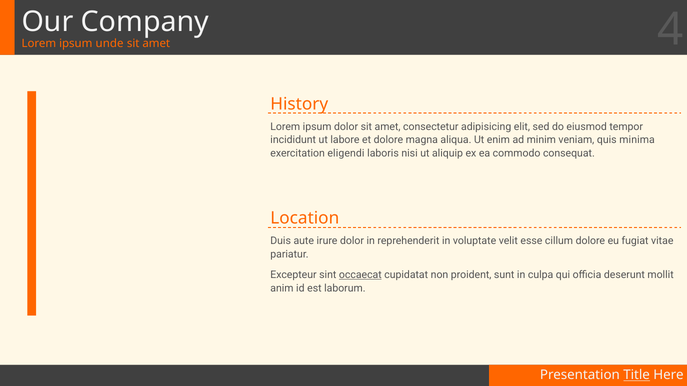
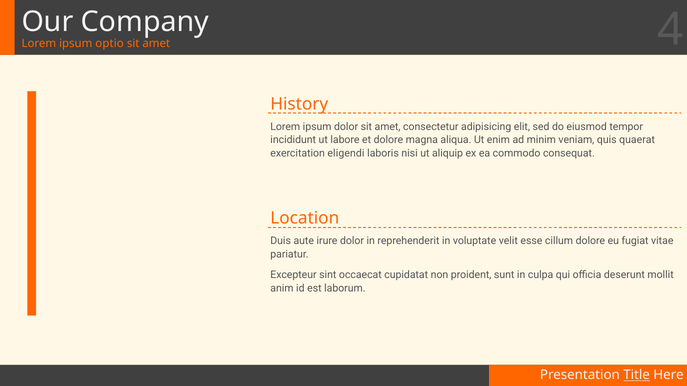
unde: unde -> optio (110, 43)
minima: minima -> quaerat (637, 140)
occaecat underline: present -> none (360, 275)
